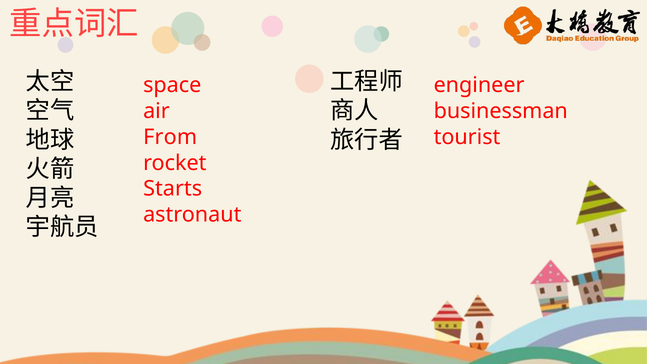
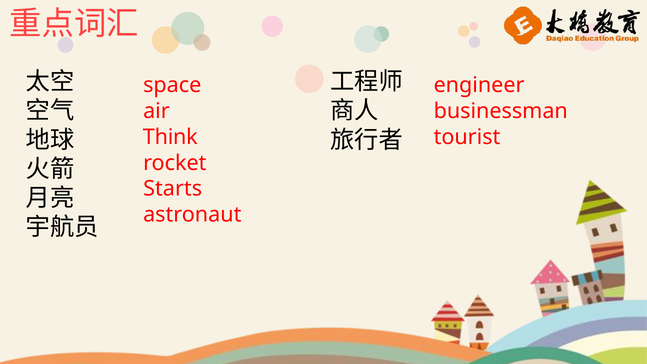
From: From -> Think (170, 137)
